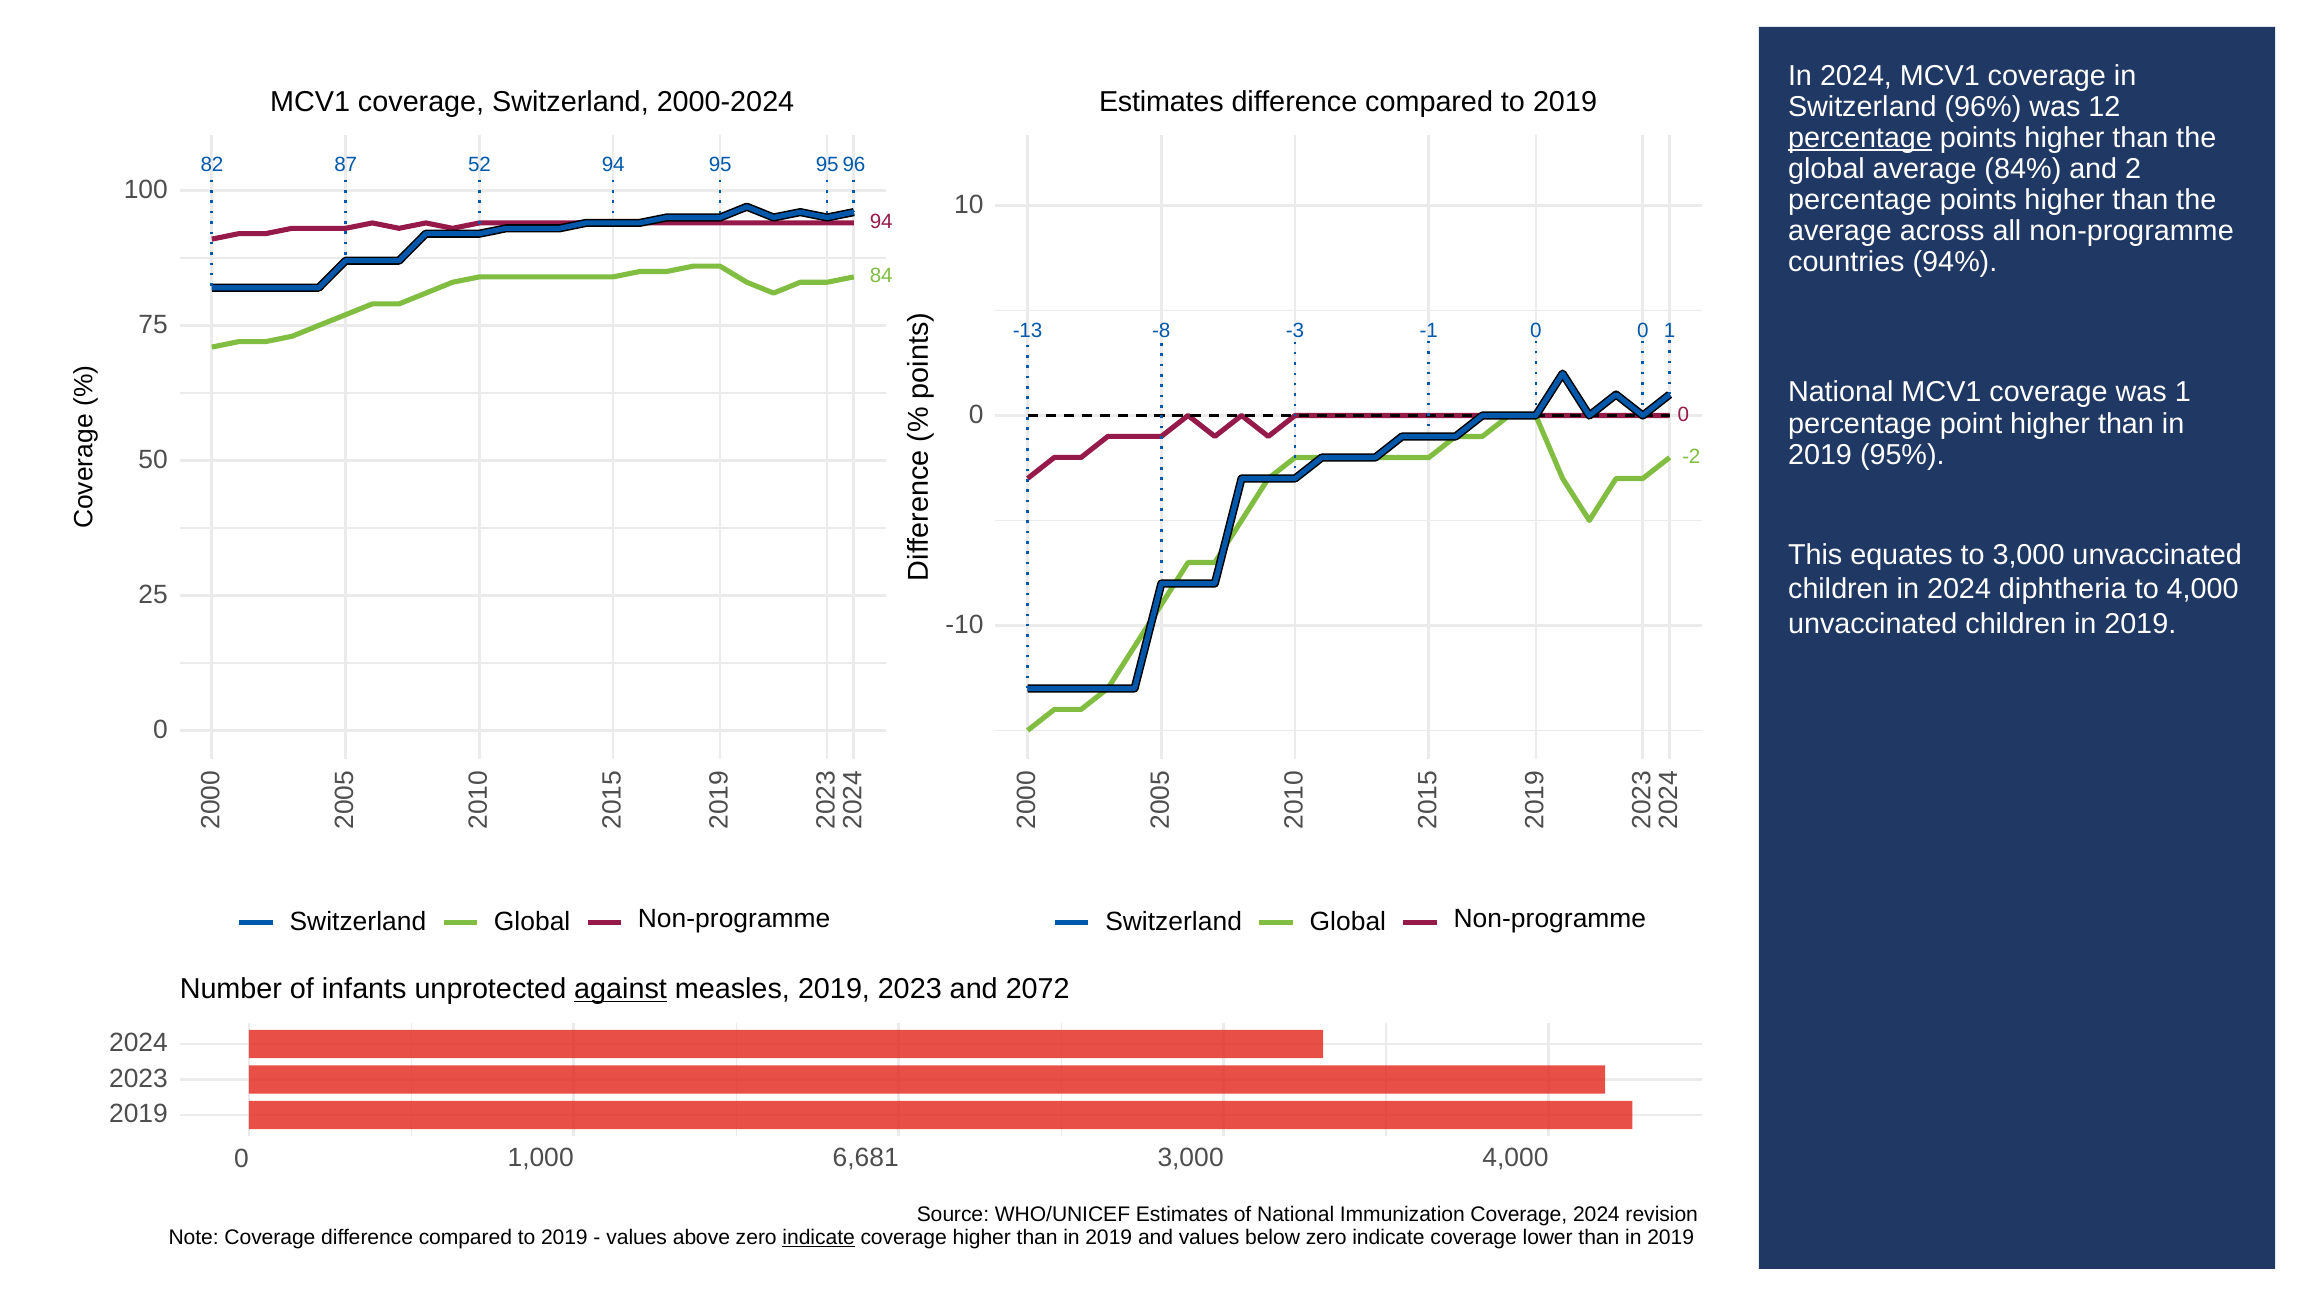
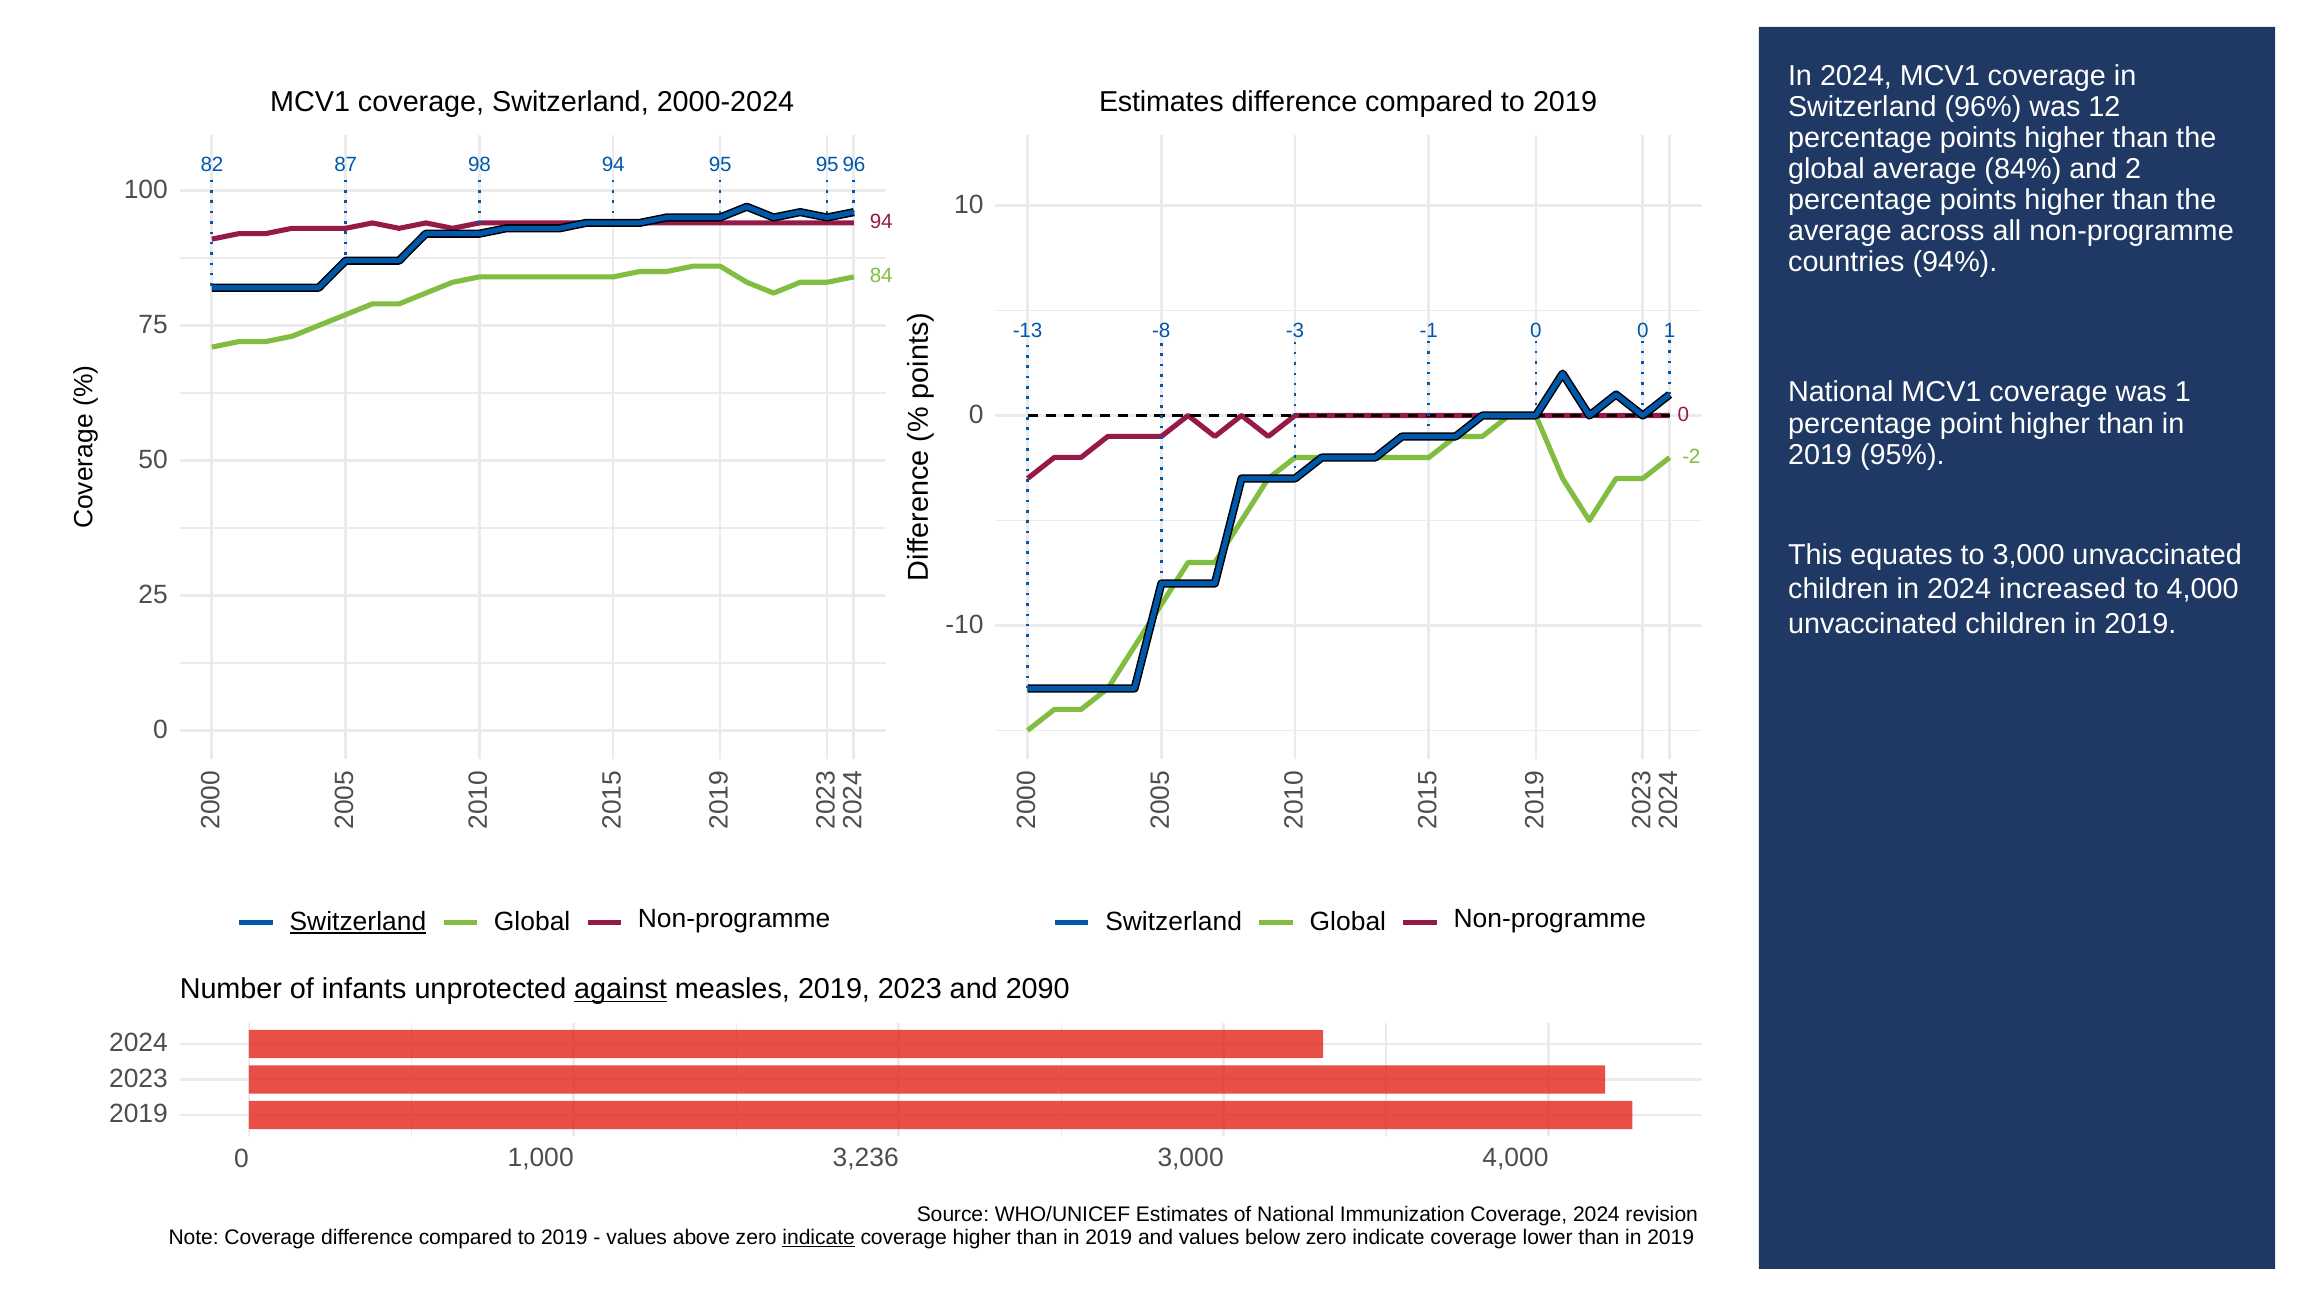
percentage underline: present -> none (1860, 138)
52: 52 -> 98 (479, 165)
diphtheria: diphtheria -> increased (2063, 589)
Switzerland underline: none -> present (358, 922)
2072: 2072 -> 2090 (1038, 989)
6,681: 6,681 -> 3,236 (866, 1157)
